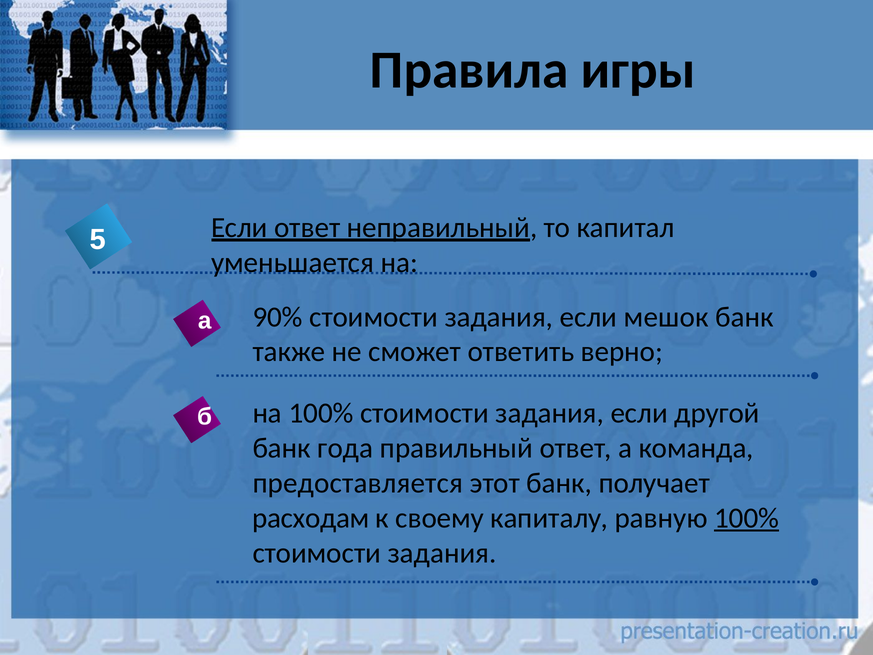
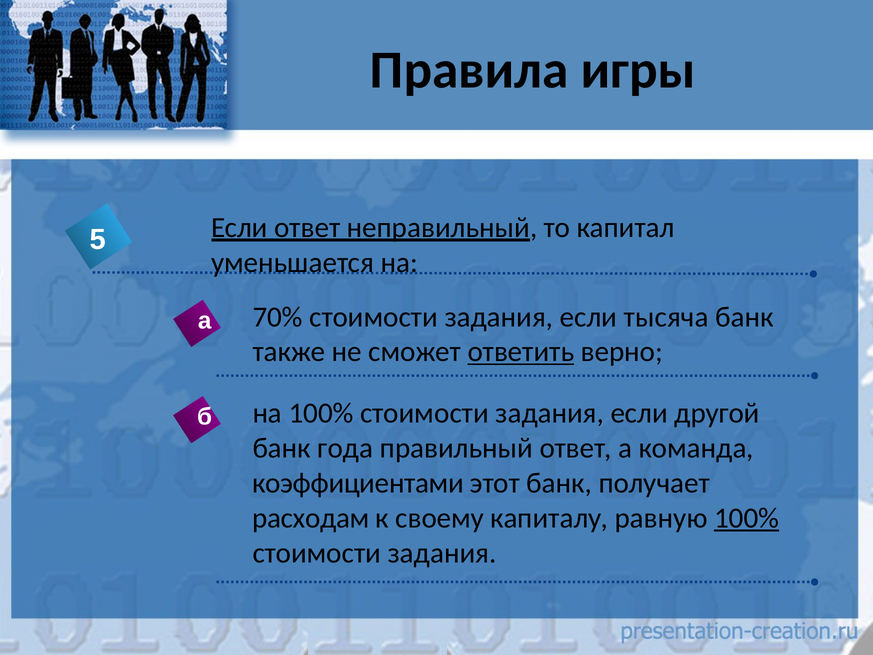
90%: 90% -> 70% (278, 317)
мешок: мешок -> тысяча (666, 317)
ответить underline: none -> present (521, 352)
предоставляется: предоставляется -> коэффициентами (358, 483)
